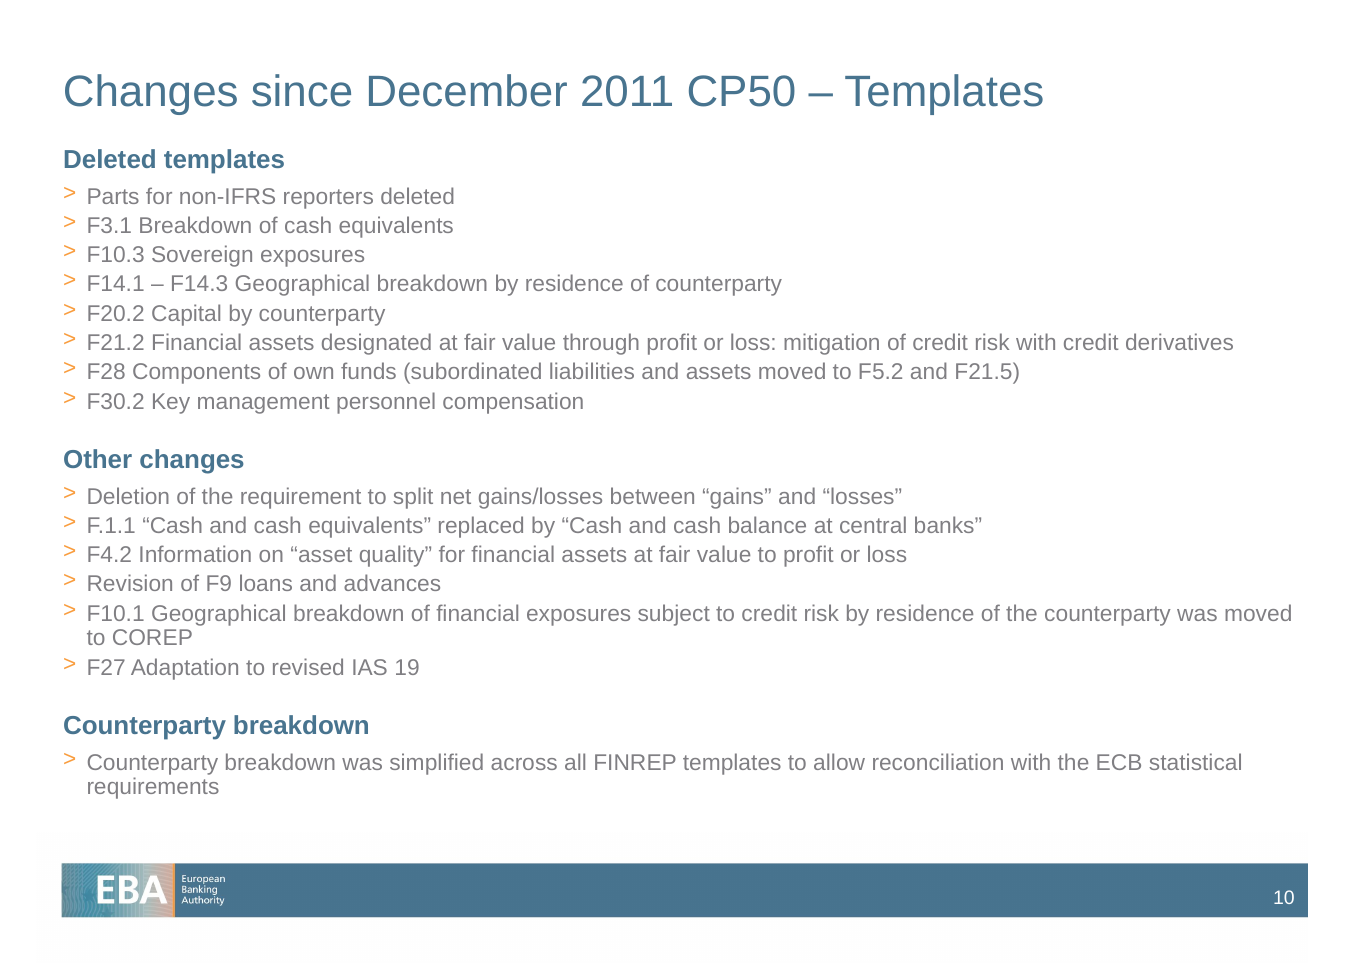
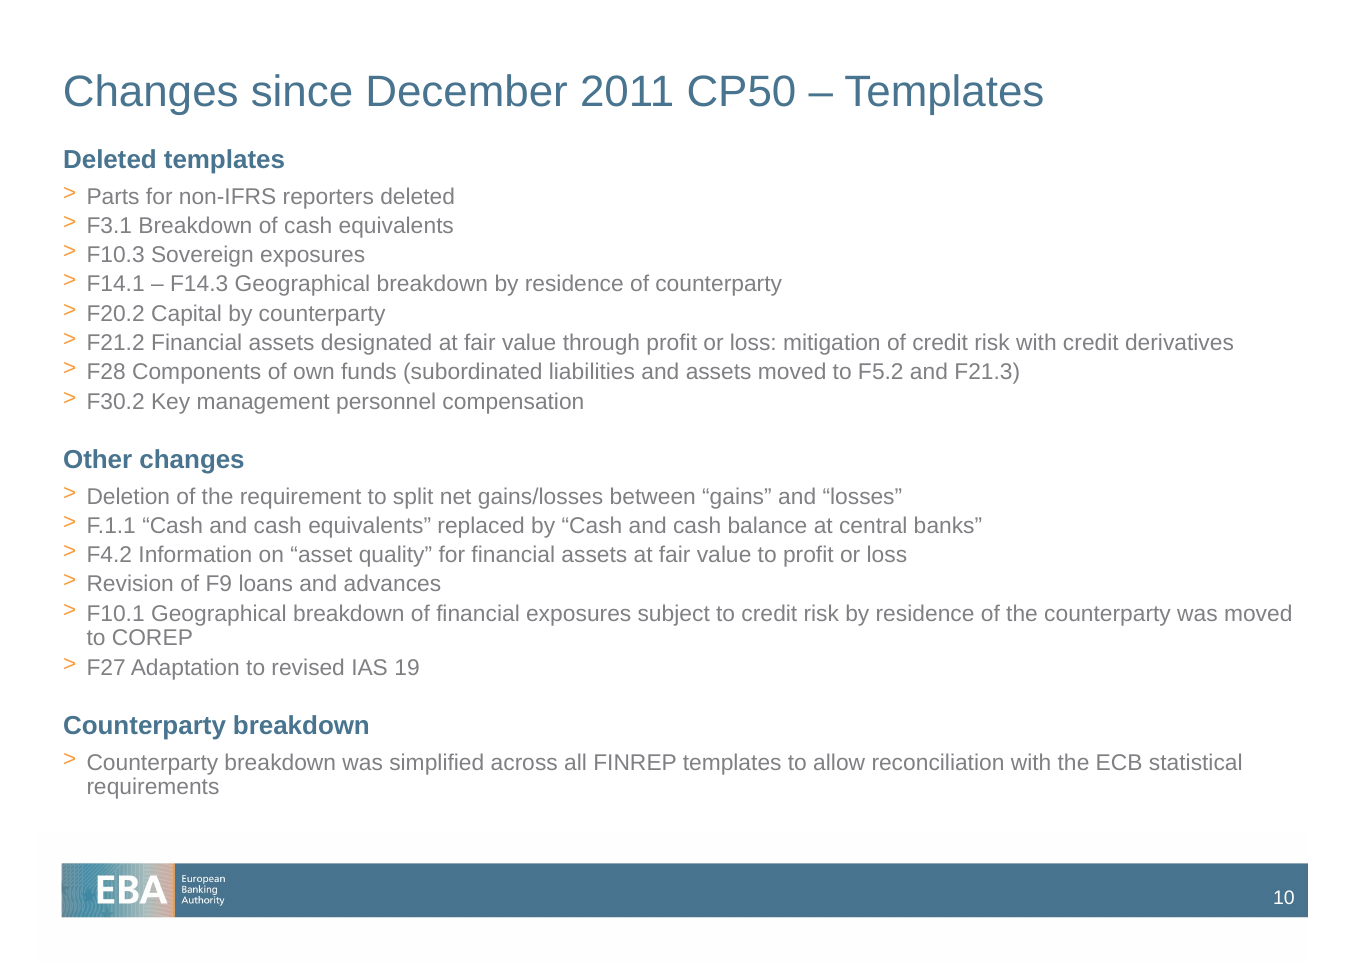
F21.5: F21.5 -> F21.3 (987, 372)
